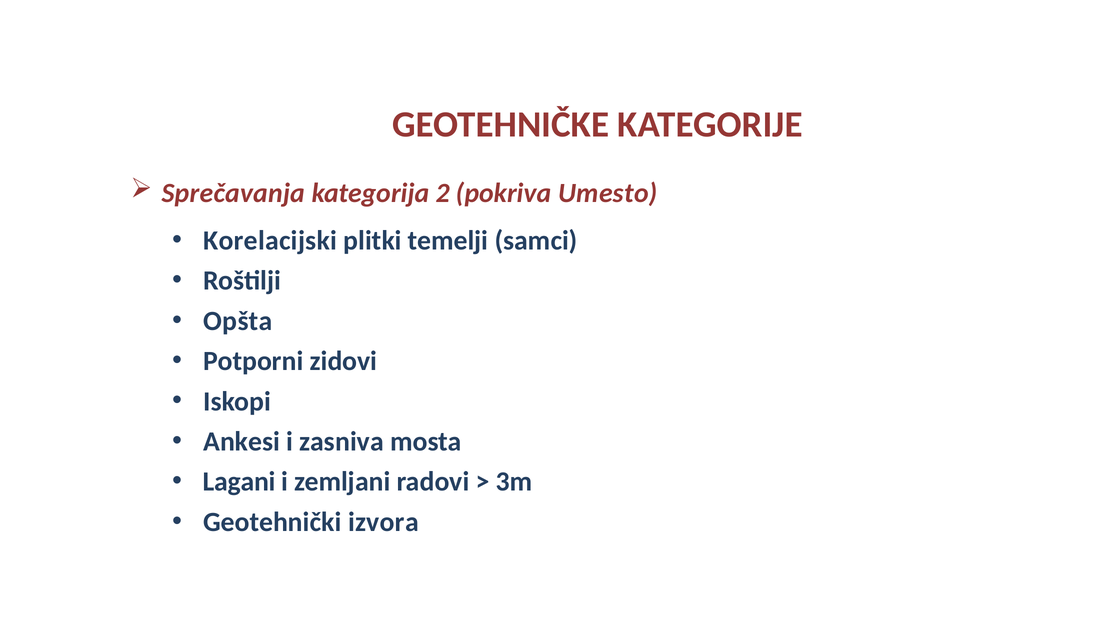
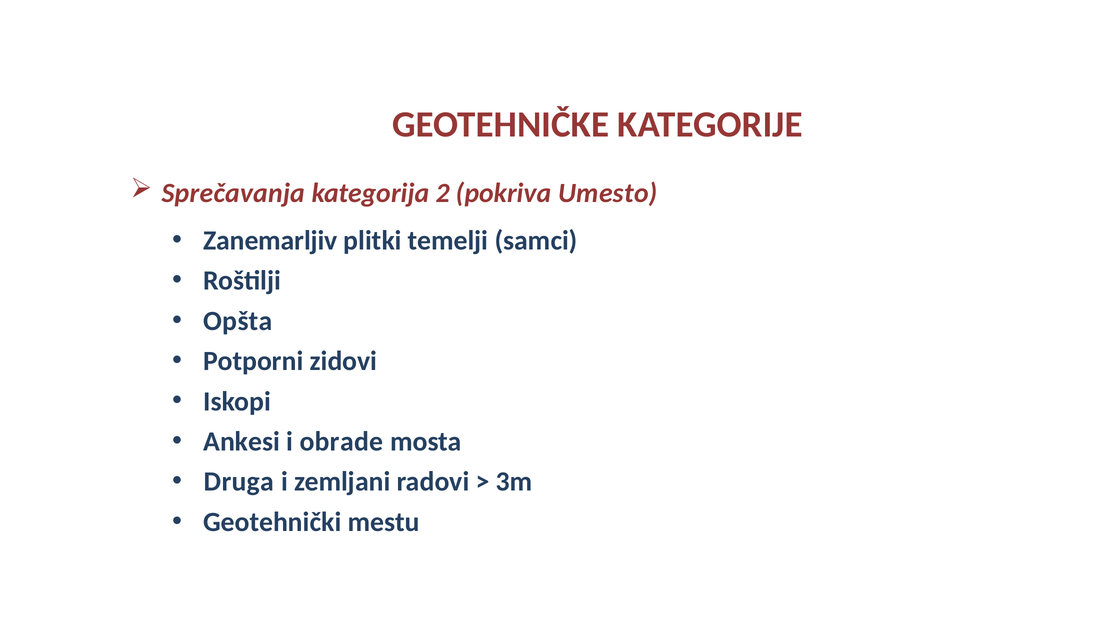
Korelacijski: Korelacijski -> Zanemarljiv (270, 241)
zasniva: zasniva -> obrade (341, 442)
Lagani: Lagani -> Druga (239, 482)
izvora: izvora -> mestu (384, 522)
